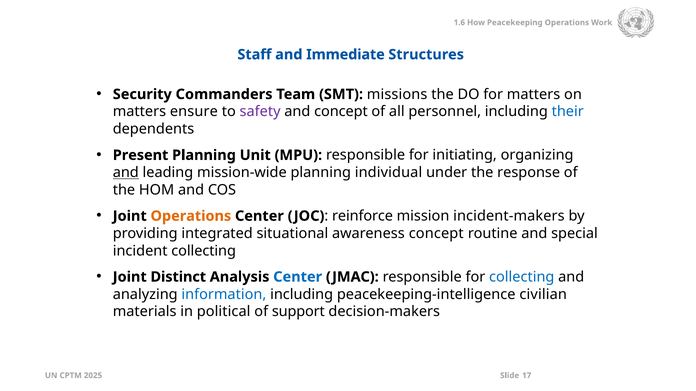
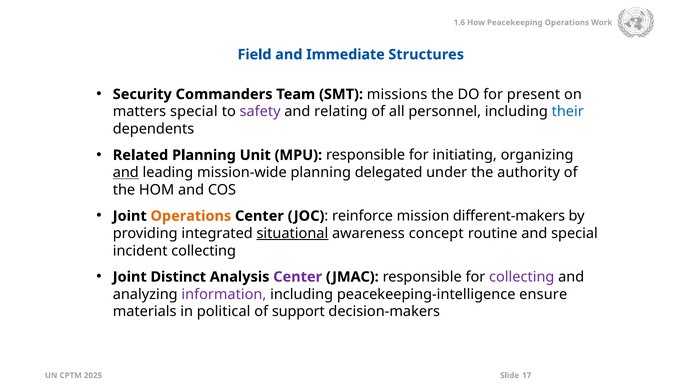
Staff: Staff -> Field (254, 55)
for matters: matters -> present (533, 94)
matters ensure: ensure -> special (194, 112)
and concept: concept -> relating (341, 112)
Present: Present -> Related (141, 155)
individual: individual -> delegated (389, 173)
response: response -> authority (529, 173)
incident-makers: incident-makers -> different-makers (509, 216)
situational underline: none -> present (292, 234)
Center colour: blue -> purple (298, 277)
collecting colour: blue -> purple (522, 277)
information colour: blue -> purple (224, 295)
civilian: civilian -> ensure (543, 295)
